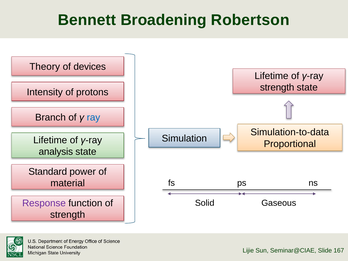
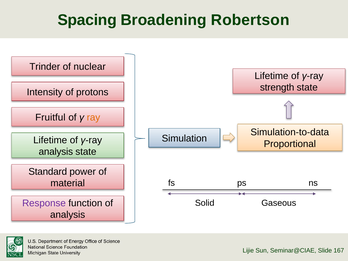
Bennett: Bennett -> Spacing (87, 20)
Theory: Theory -> Trinder (45, 67)
devices: devices -> nuclear (90, 67)
Branch: Branch -> Fruitful (50, 117)
ray colour: blue -> orange (93, 117)
strength: strength -> analysis (68, 215)
